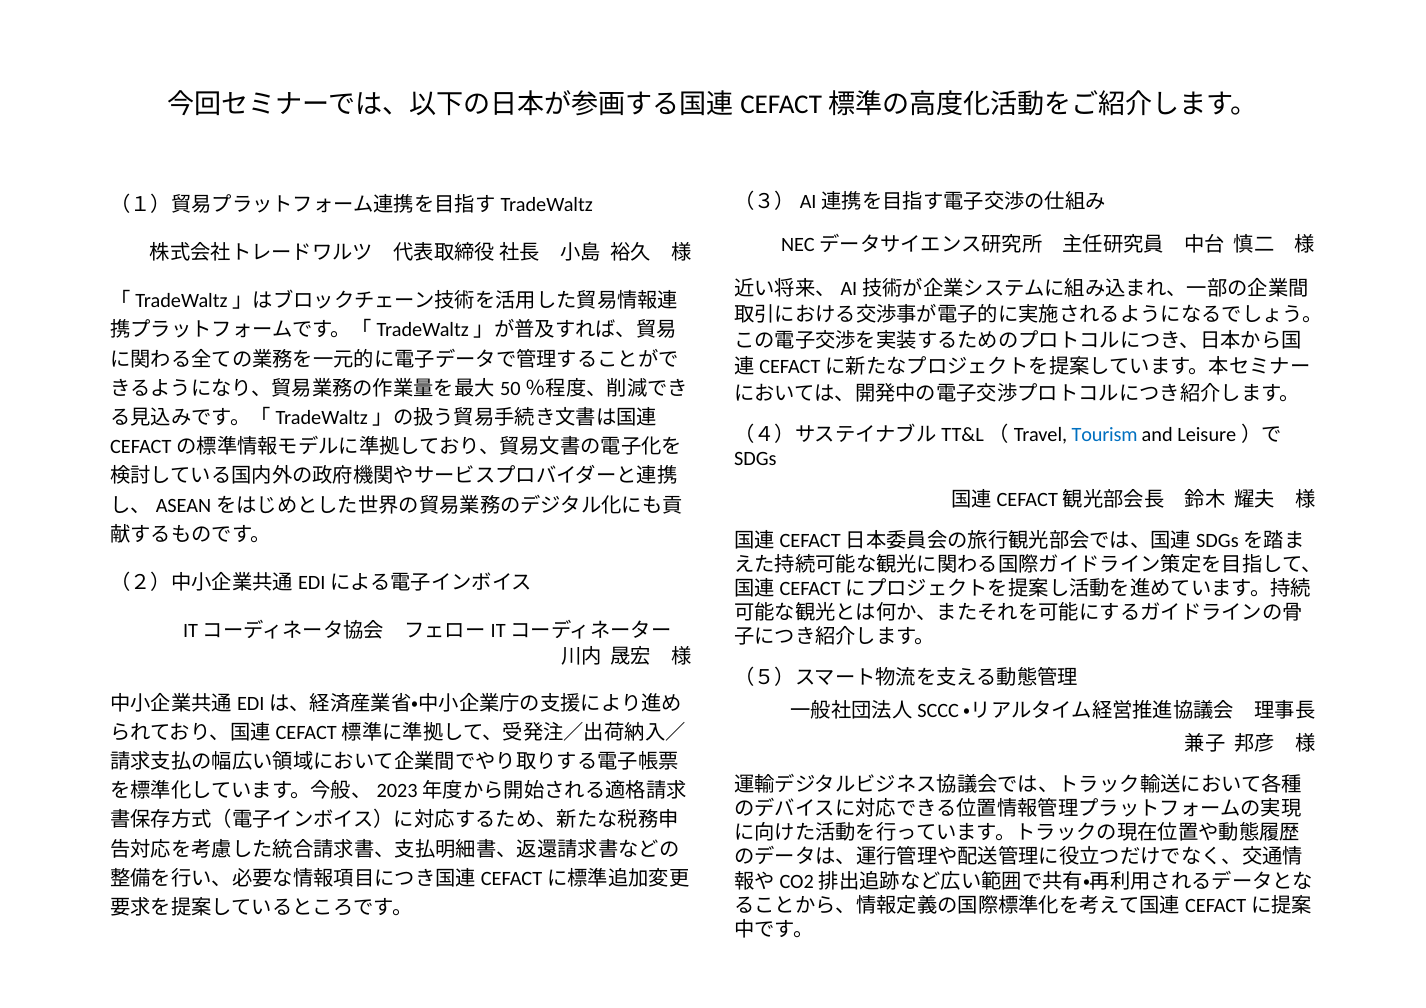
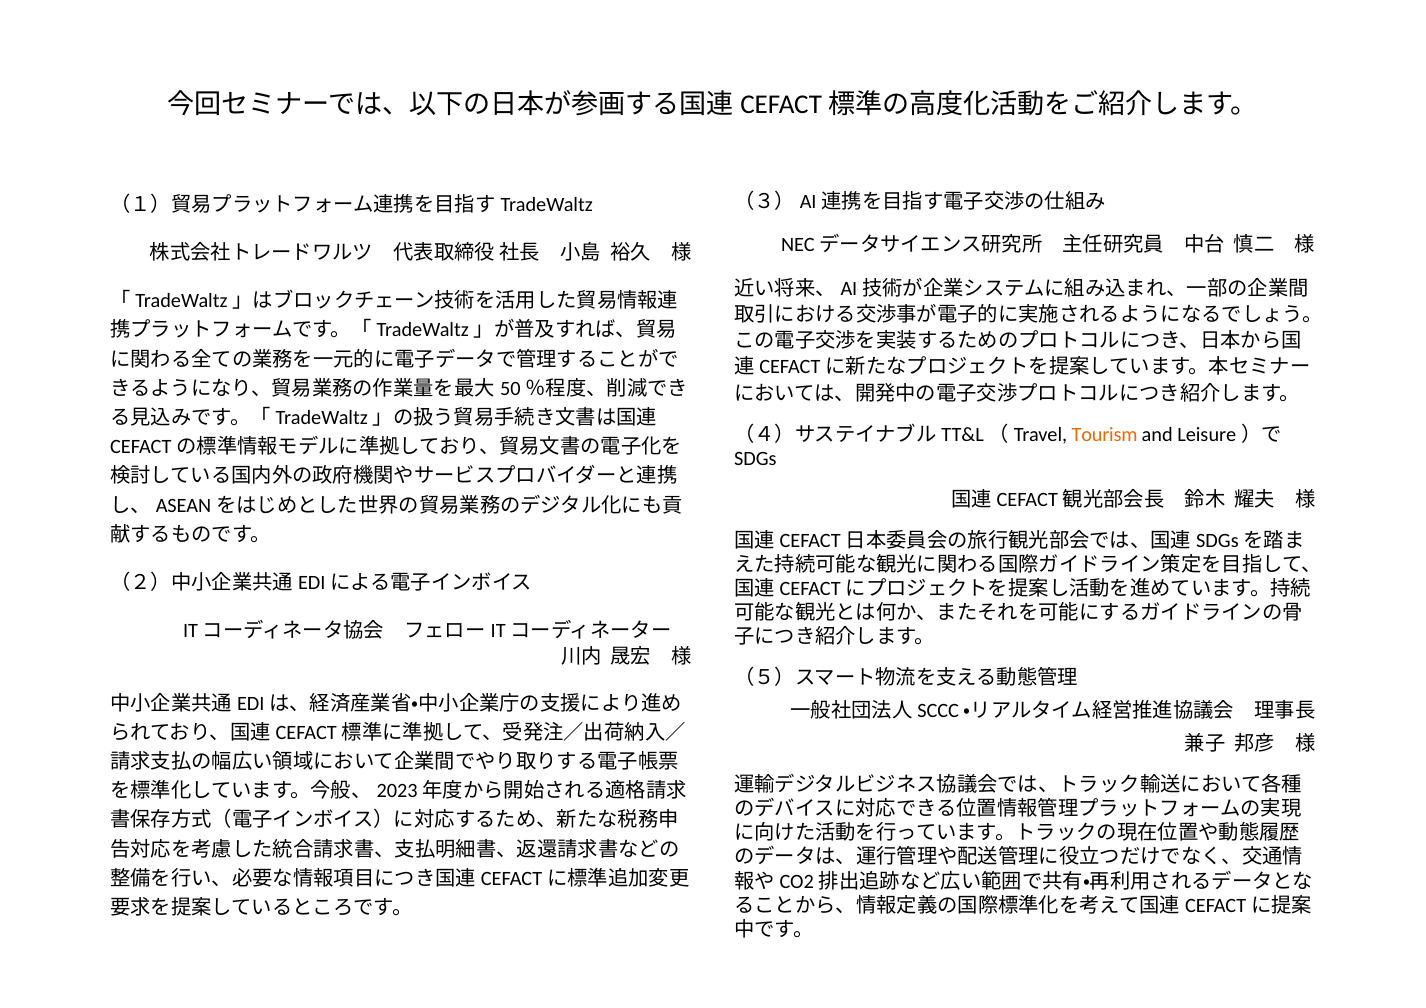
Tourism colour: blue -> orange (1105, 435)
